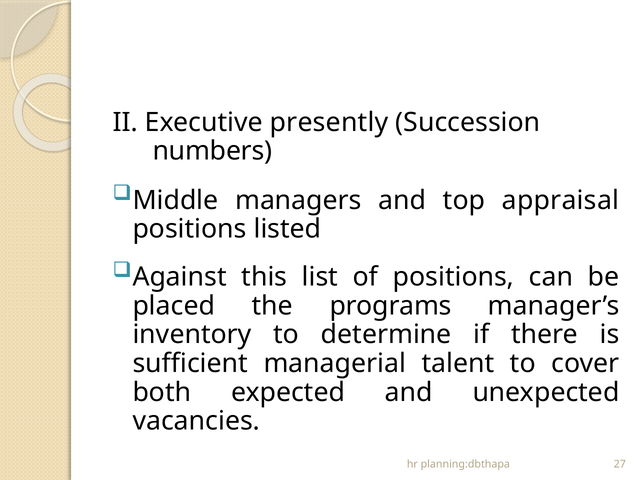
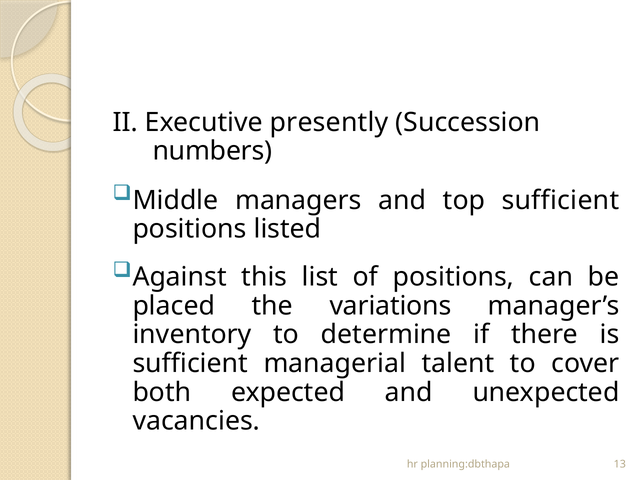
top appraisal: appraisal -> sufficient (560, 201)
programs: programs -> variations (390, 306)
27: 27 -> 13 (620, 465)
